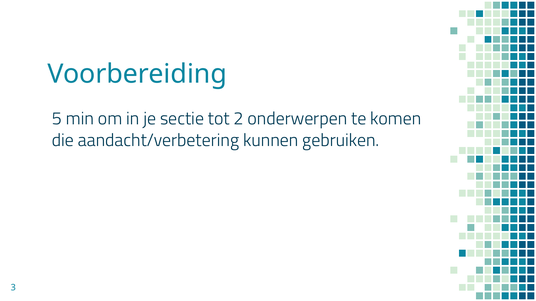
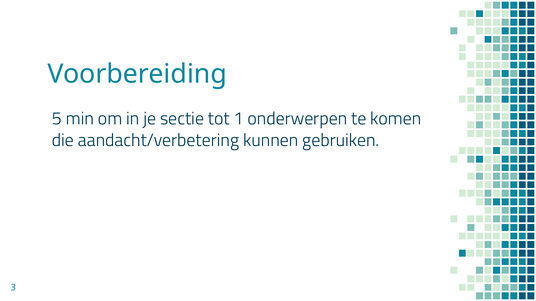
2: 2 -> 1 (239, 119)
